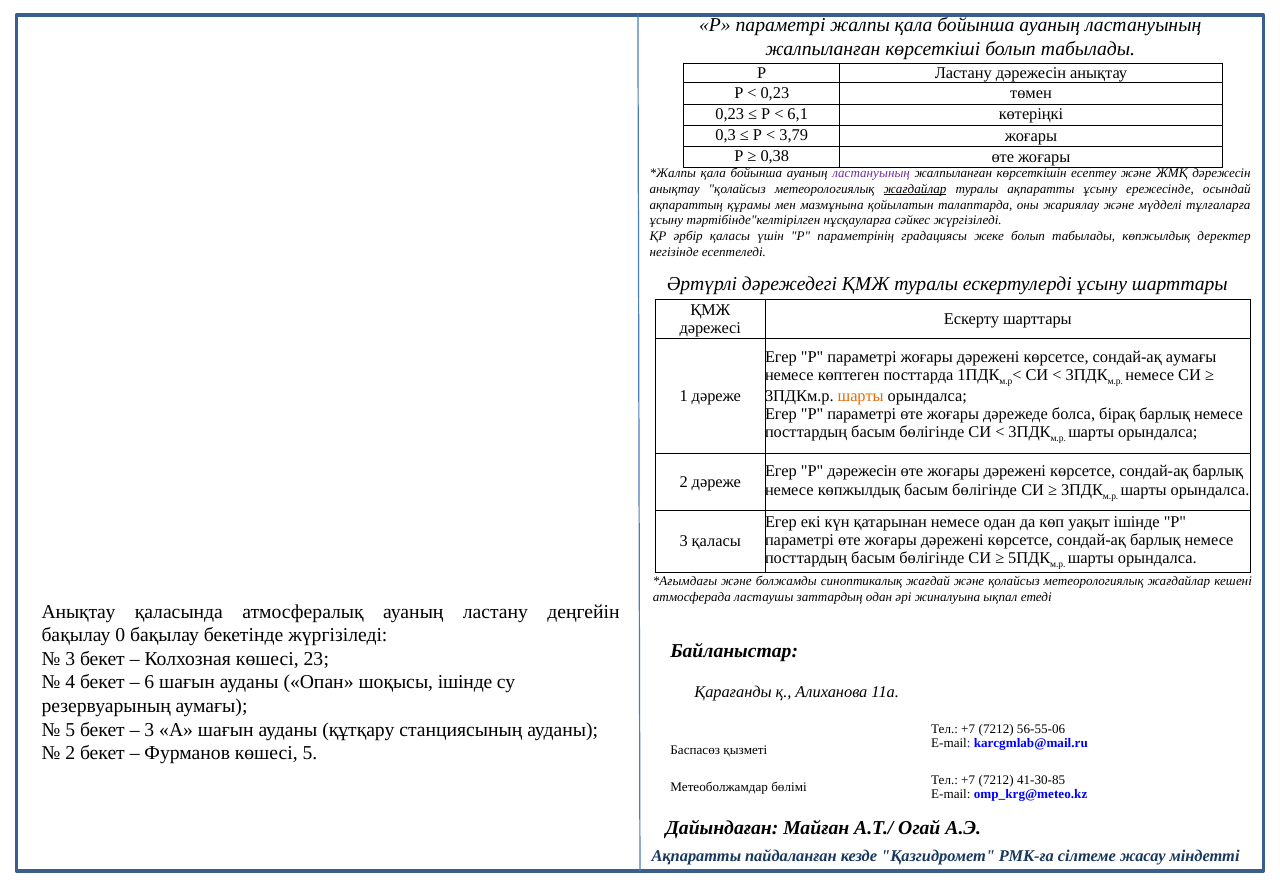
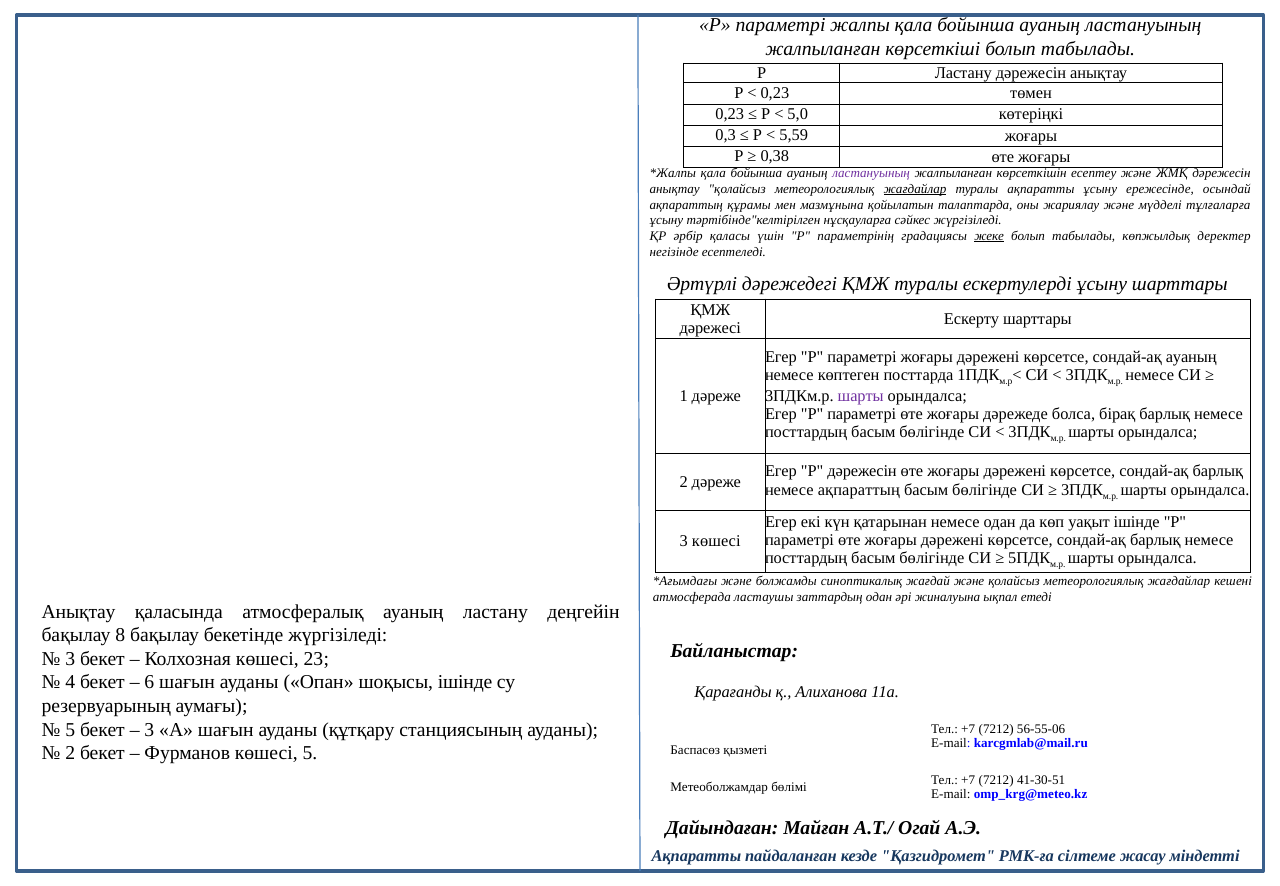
6,1: 6,1 -> 5,0 (798, 114)
3,79: 3,79 -> 5,59 (794, 135)
жеке underline: none -> present (989, 236)
сондай-ақ аумағы: аумағы -> ауаның (1191, 357)
шарты colour: orange -> purple (861, 396)
немесе көпжылдық: көпжылдық -> ақпараттың (859, 490)
3 қаласы: қаласы -> көшесі (716, 542)
0: 0 -> 8 (120, 635)
41-30-85: 41-30-85 -> 41-30-51 (1041, 780)
